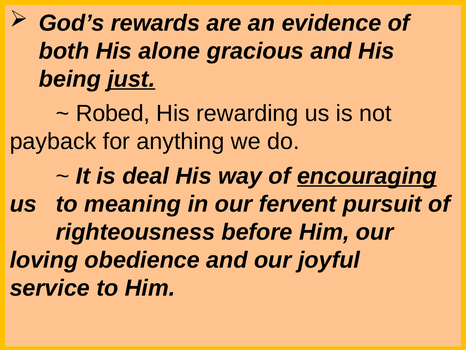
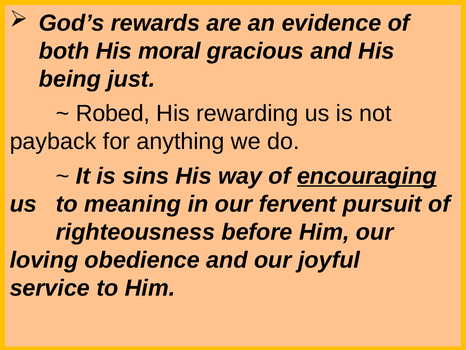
alone: alone -> moral (170, 51)
just underline: present -> none (131, 79)
deal: deal -> sins (146, 176)
